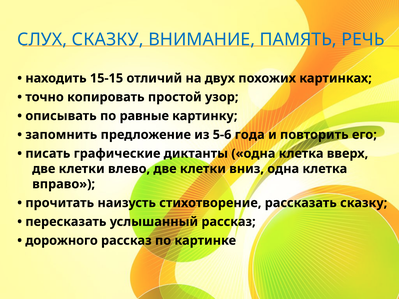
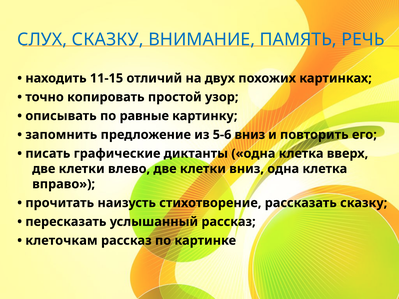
15-15: 15-15 -> 11-15 (107, 78)
5-6 года: года -> вниз (250, 135)
дорожного: дорожного -> клеточкам (61, 241)
